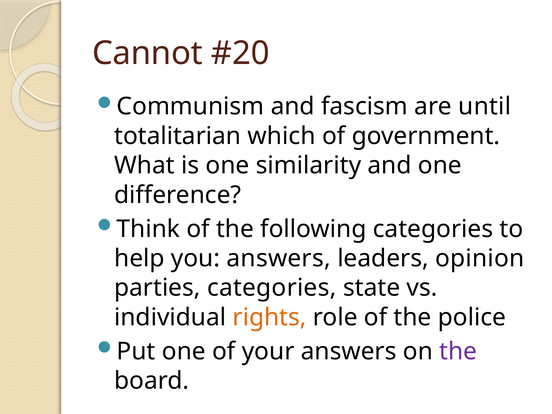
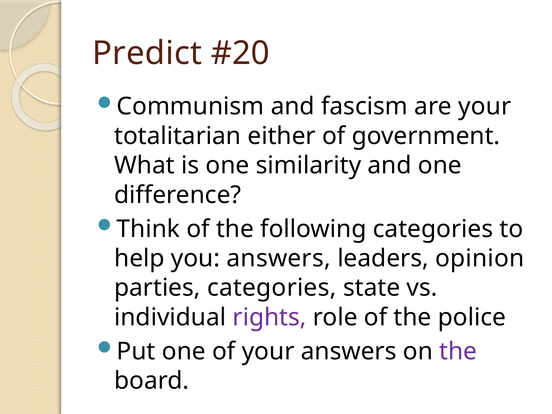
Cannot: Cannot -> Predict (147, 53)
are until: until -> your (485, 107)
which: which -> either (282, 136)
rights colour: orange -> purple (270, 317)
